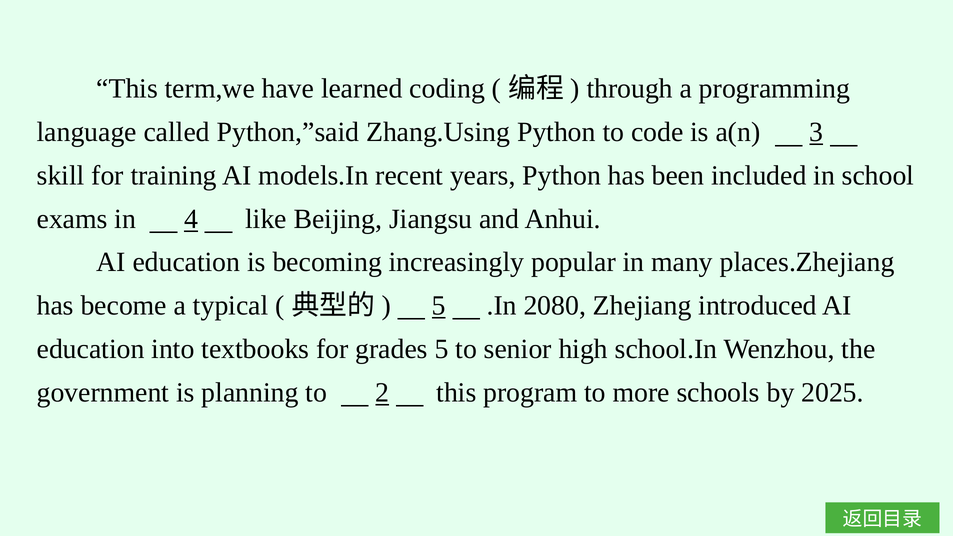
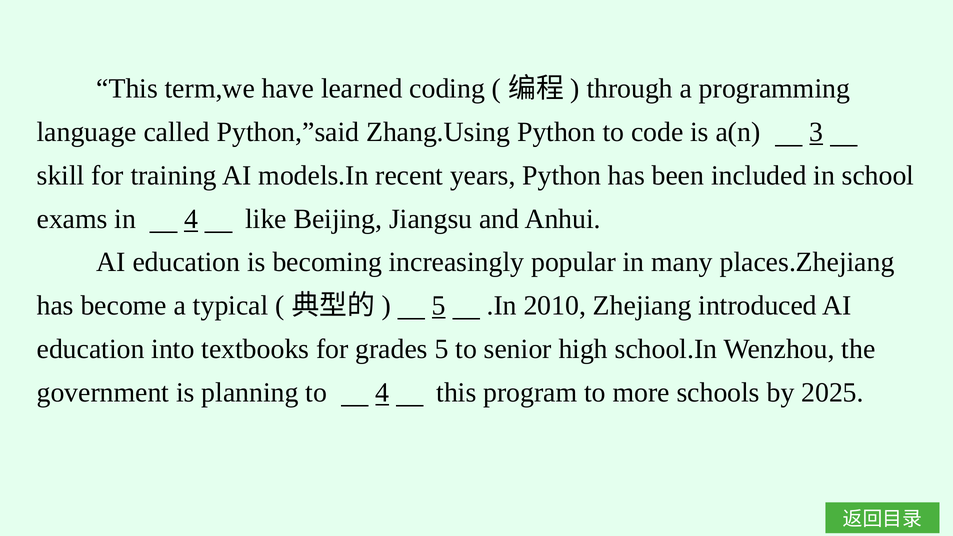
2080: 2080 -> 2010 (555, 306)
to 2: 2 -> 4 (382, 392)
